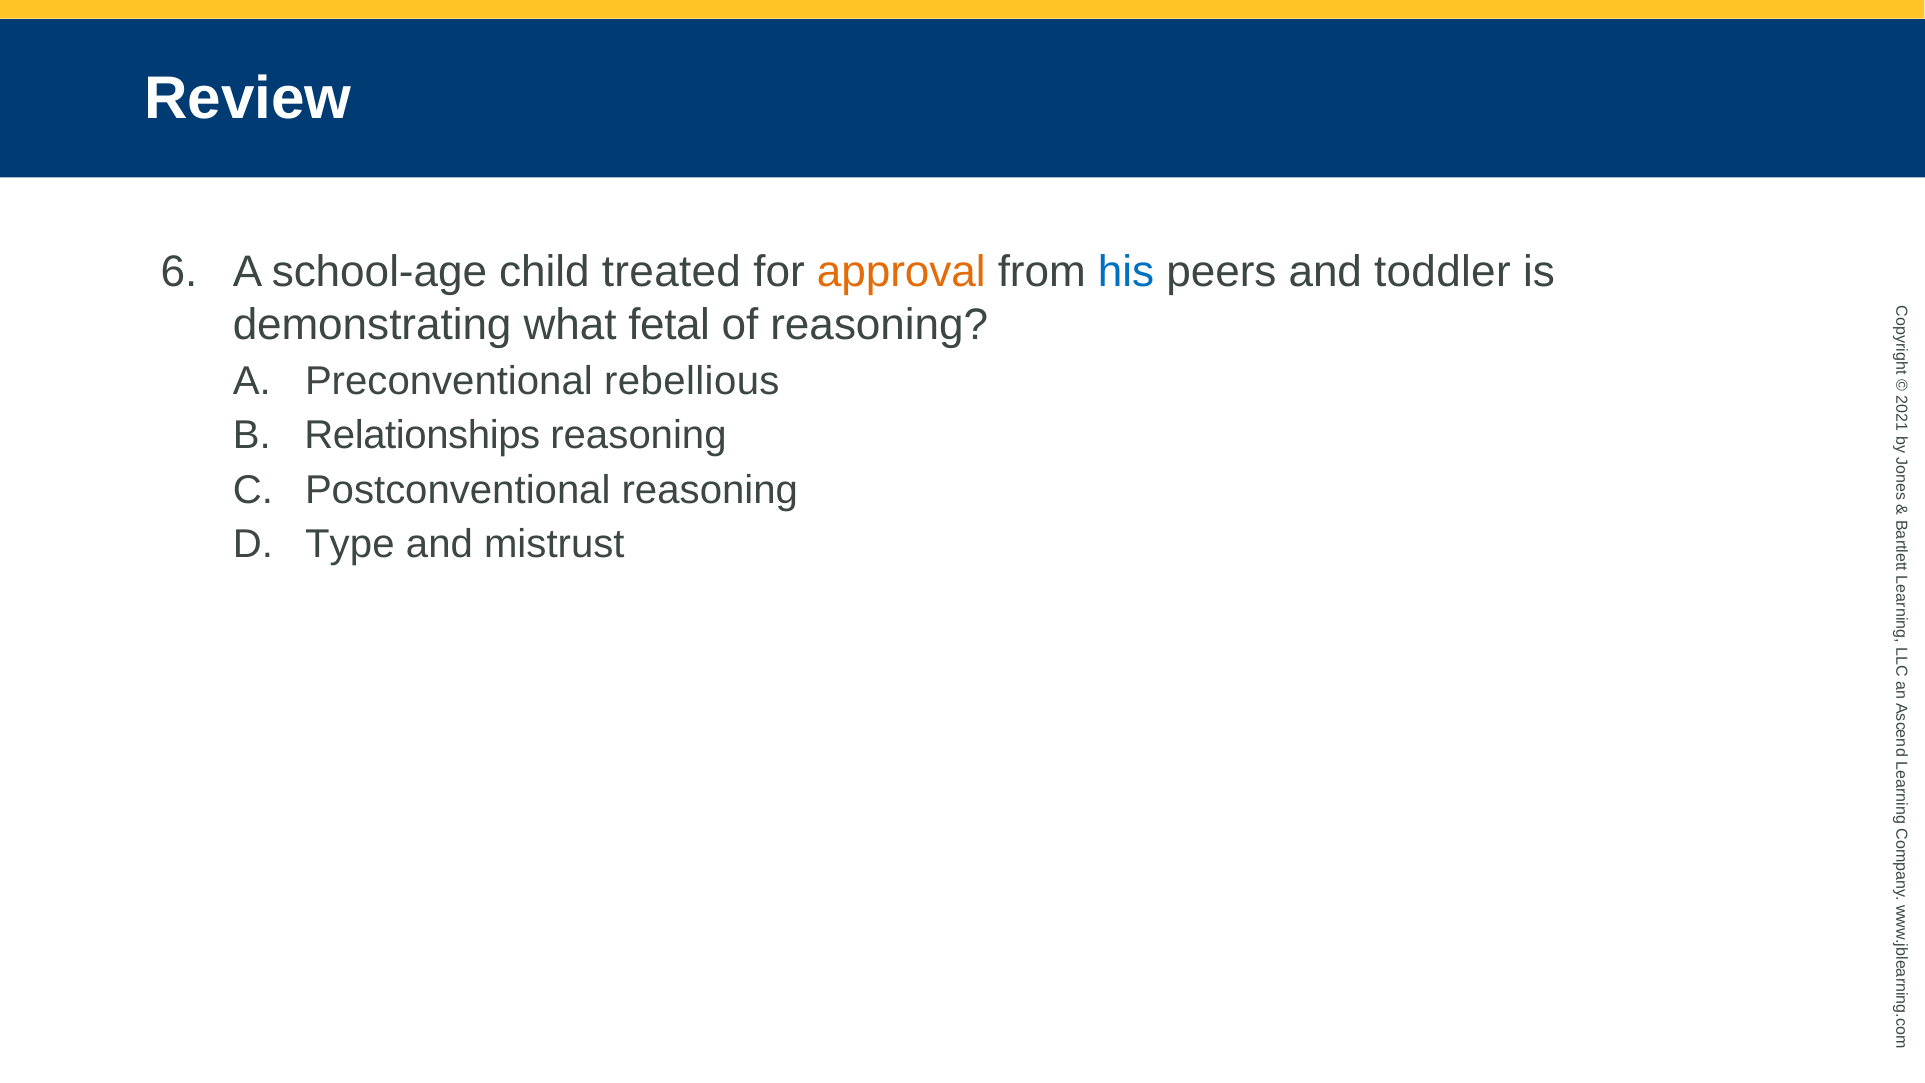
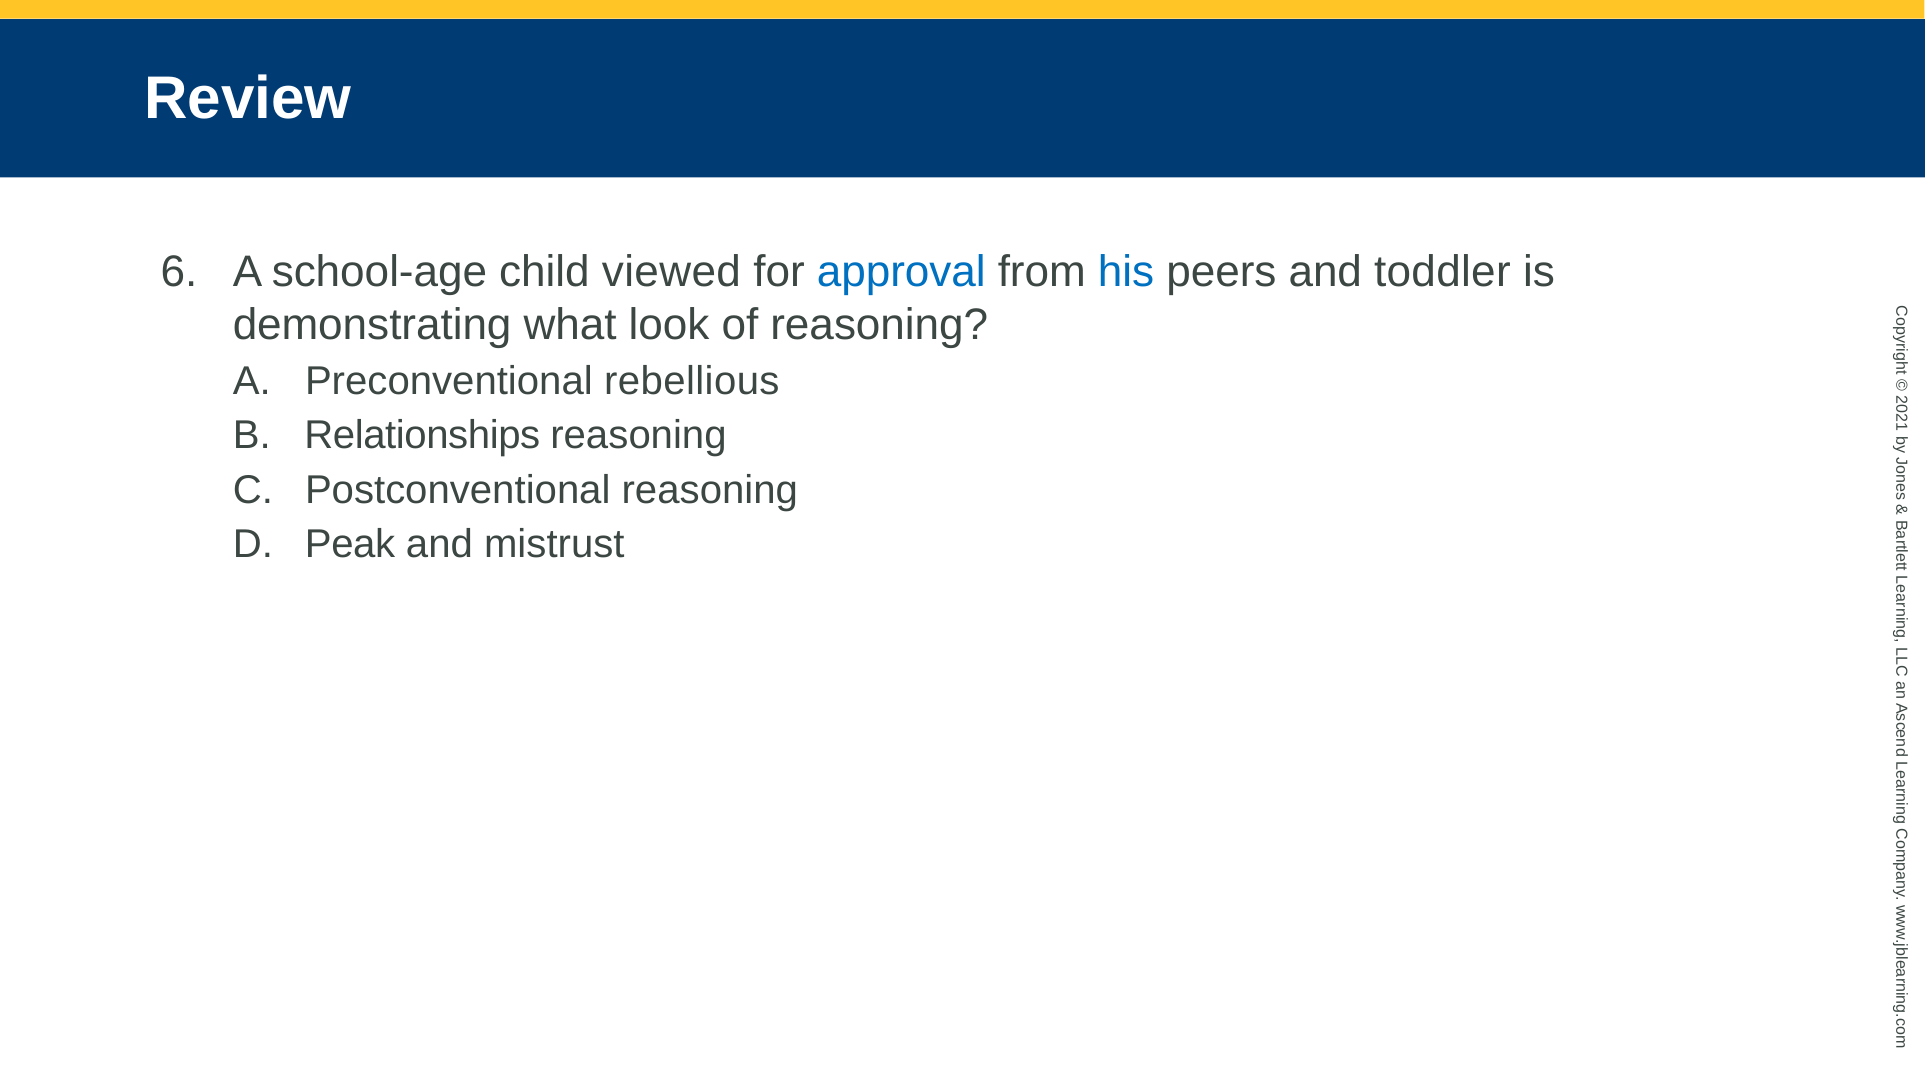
treated: treated -> viewed (671, 272)
approval colour: orange -> blue (901, 272)
fetal: fetal -> look (669, 325)
Type: Type -> Peak (350, 544)
